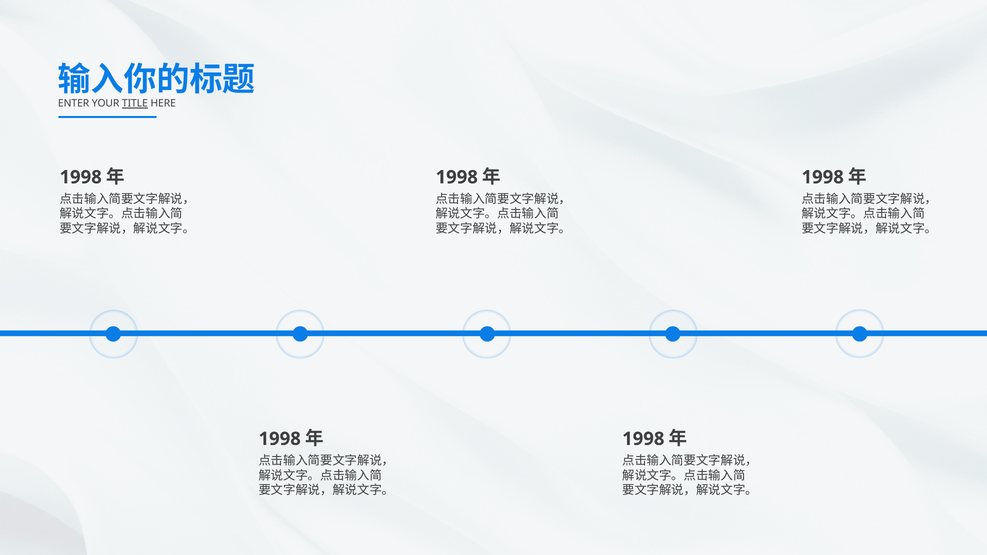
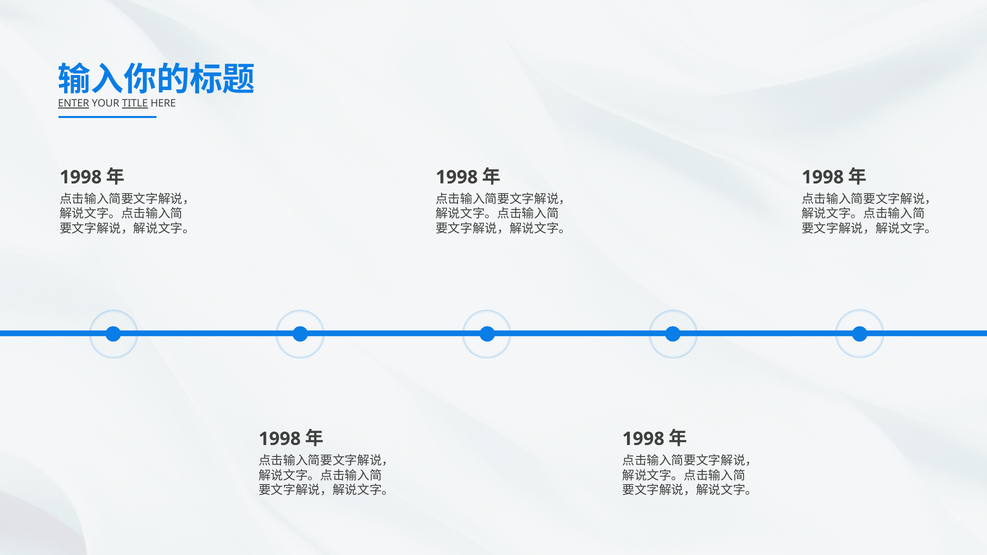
ENTER underline: none -> present (74, 104)
